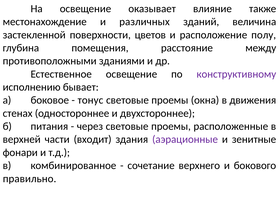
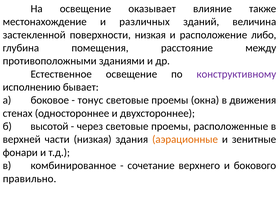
поверхности цветов: цветов -> низкая (150, 35)
полу: полу -> либо (264, 35)
питания: питания -> высотой (49, 126)
части входит: входит -> низкая (93, 139)
аэрационные colour: purple -> orange (185, 139)
